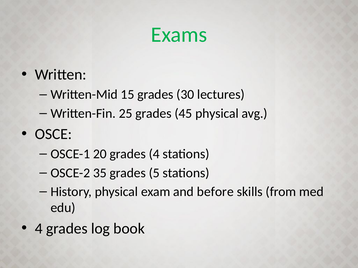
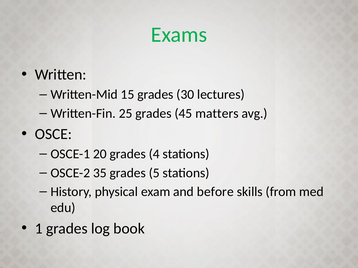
45 physical: physical -> matters (217, 114)
4: 4 -> 1 (39, 229)
